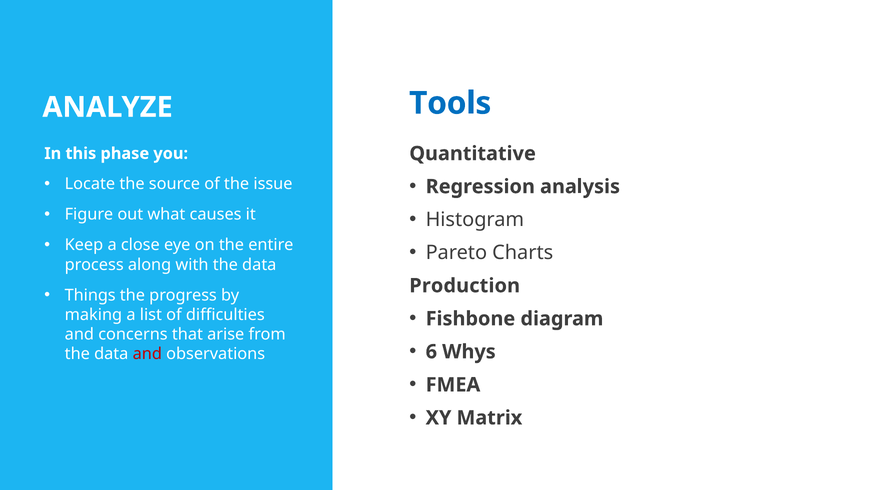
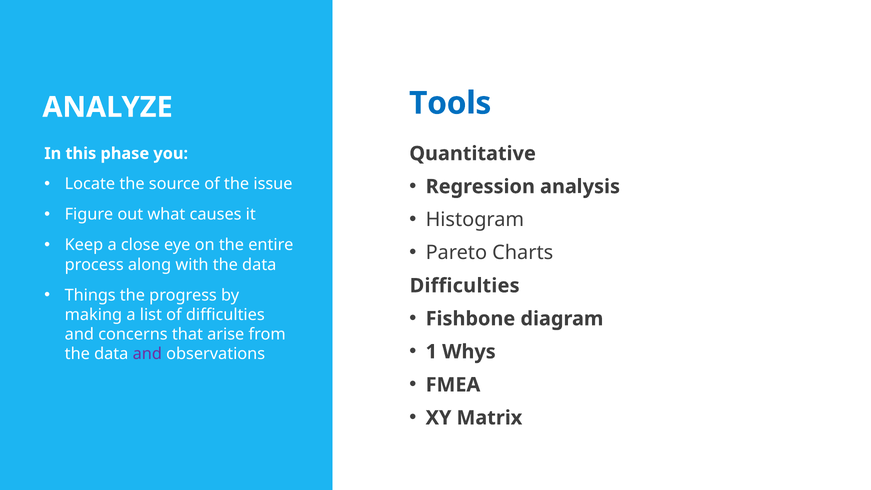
Production: Production -> Difficulties (465, 286)
6: 6 -> 1 (431, 352)
and colour: red -> purple (147, 354)
